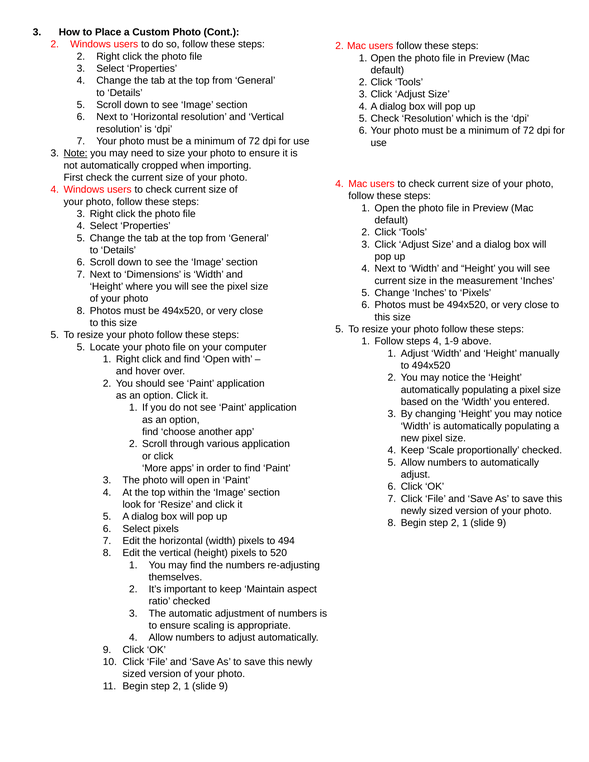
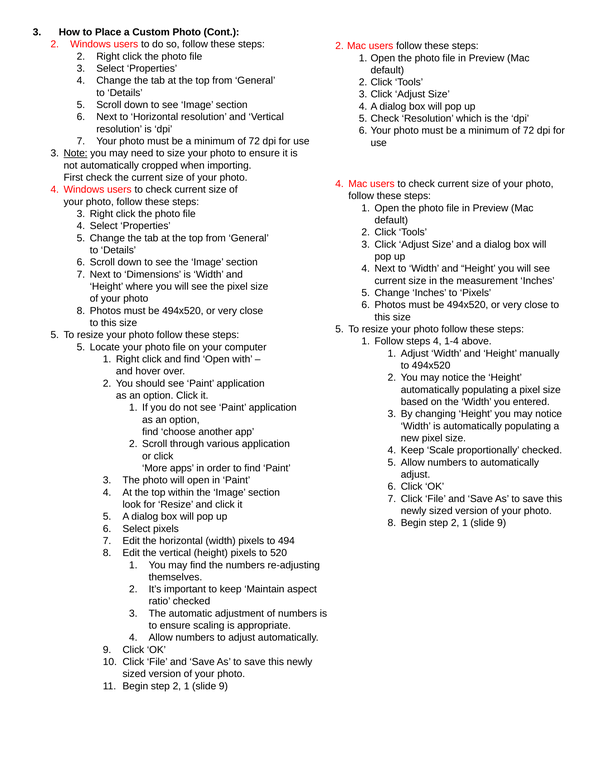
1-9: 1-9 -> 1-4 (451, 341)
